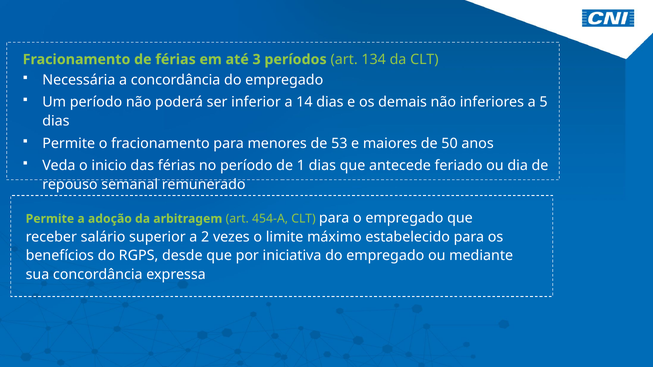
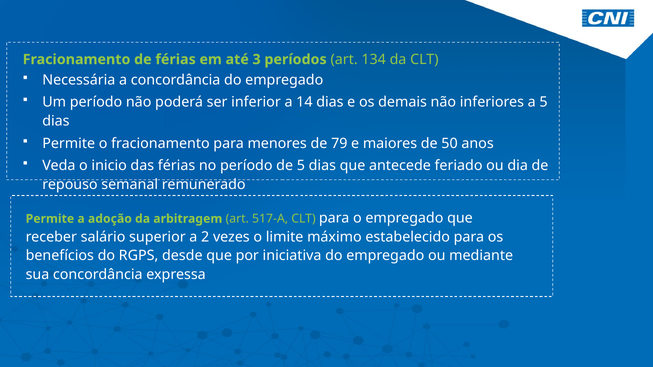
53: 53 -> 79 (339, 144)
de 1: 1 -> 5 (301, 166)
454-A: 454-A -> 517-A (270, 219)
